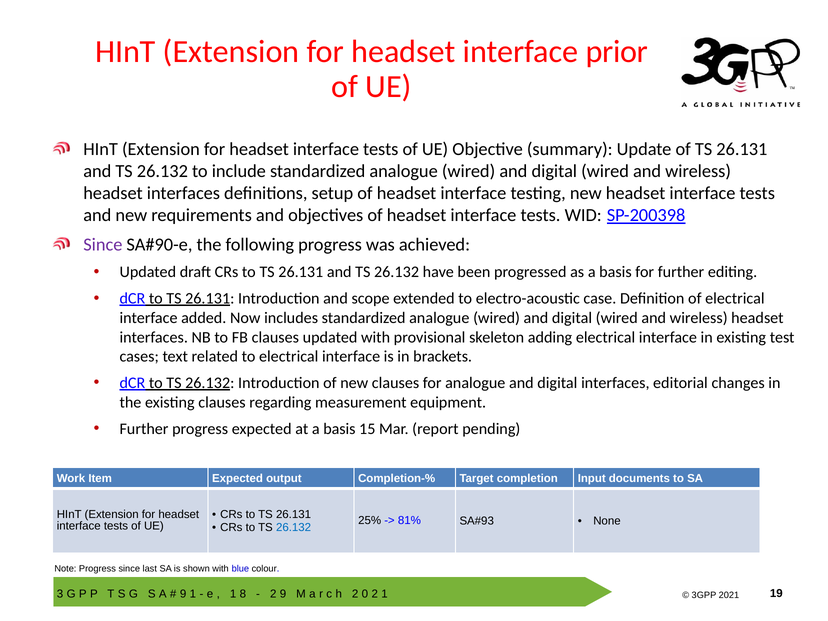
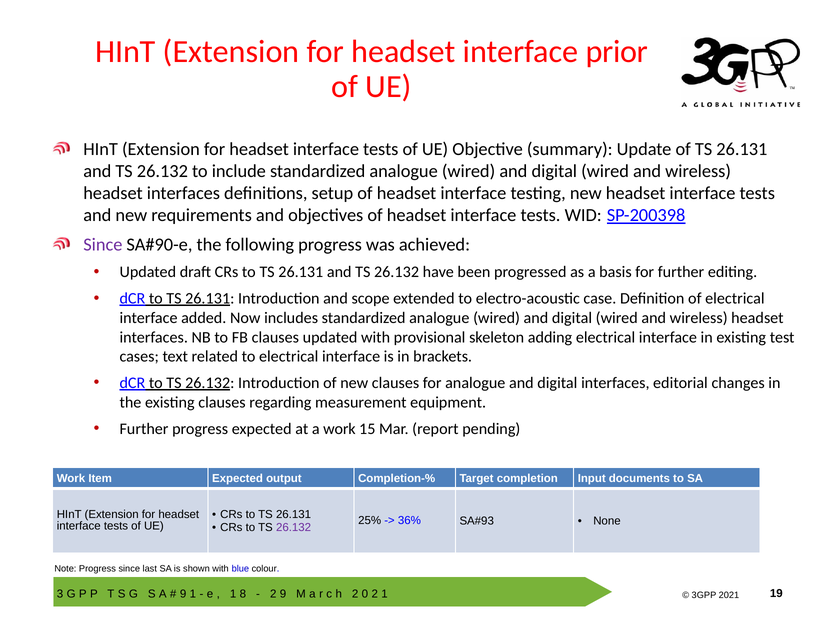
at a basis: basis -> work (339, 429)
81%: 81% -> 36% (409, 520)
26.132 colour: blue -> purple (294, 527)
